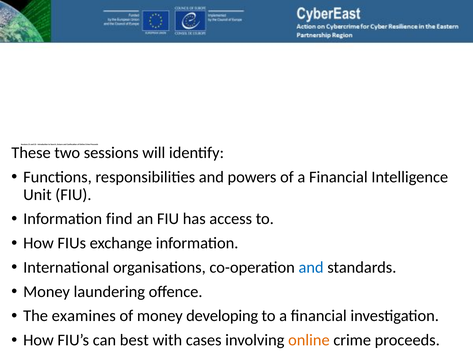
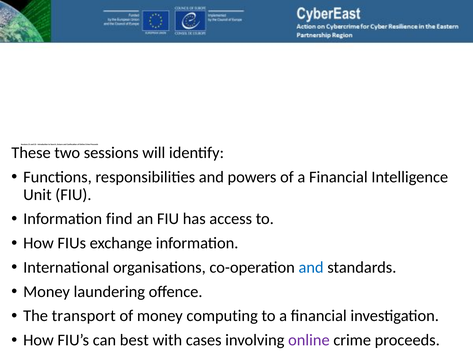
examines: examines -> transport (84, 317)
developing: developing -> computing (222, 317)
online colour: orange -> purple (309, 341)
